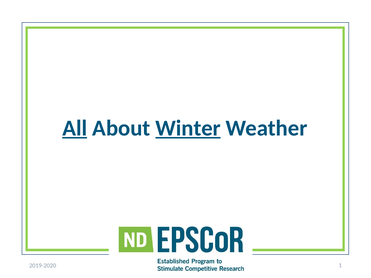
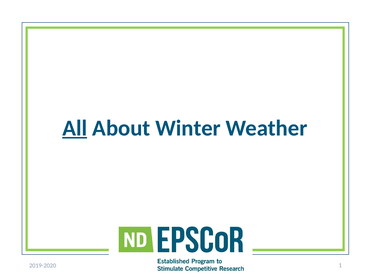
Winter underline: present -> none (188, 128)
